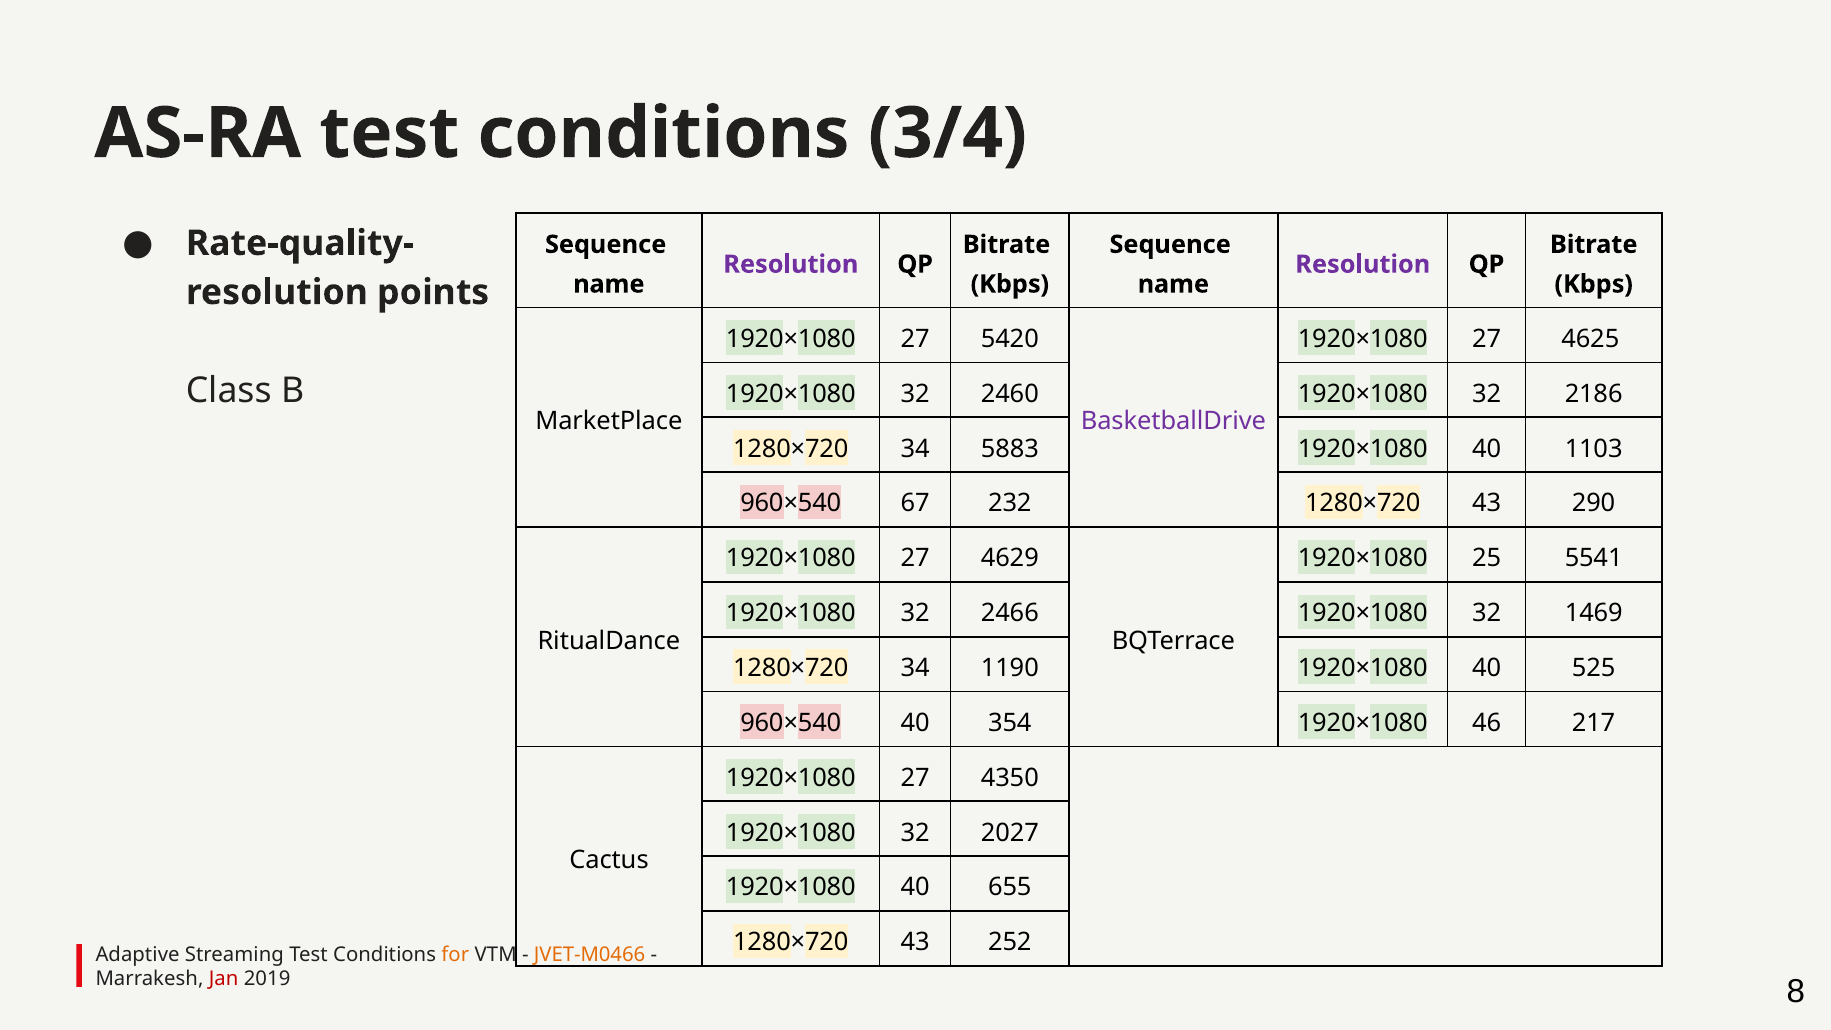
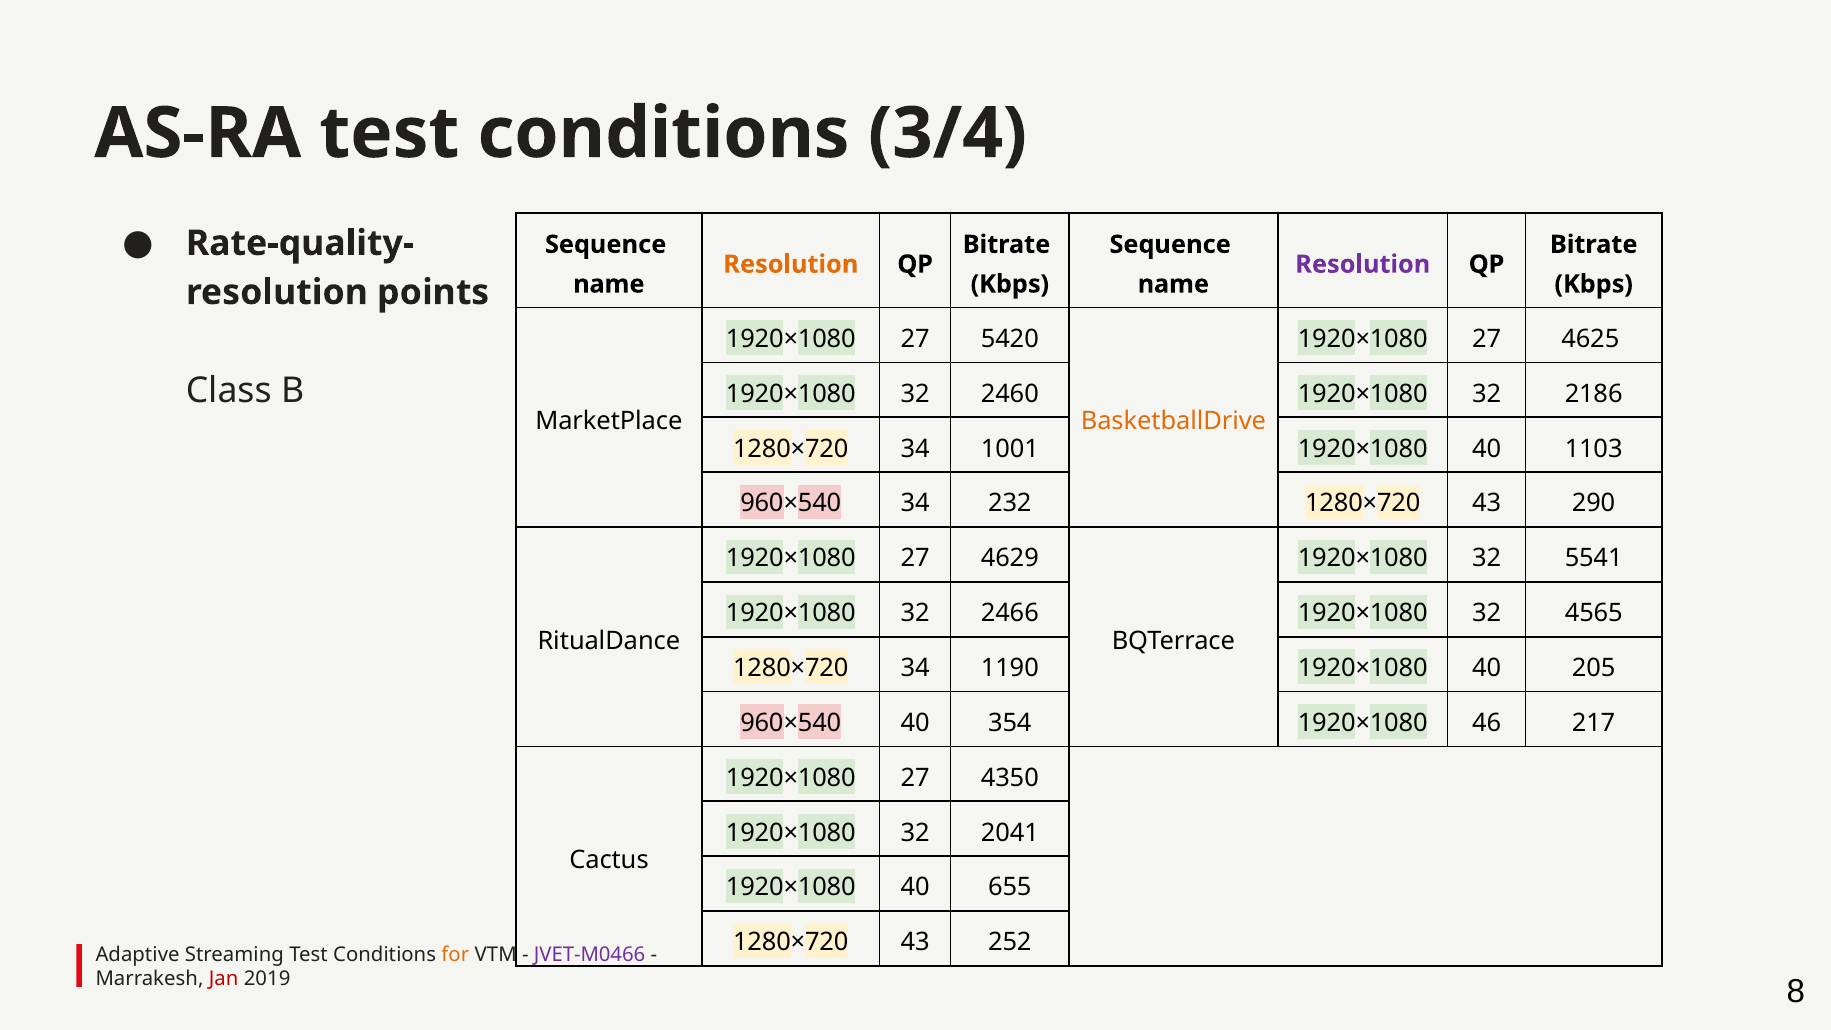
Resolution colour: purple -> orange (791, 264)
BasketballDrive colour: purple -> orange (1173, 421)
5883: 5883 -> 1001 (1010, 449)
960×540 67: 67 -> 34 (915, 504)
25: 25 -> 32 (1487, 558)
1469: 1469 -> 4565 (1594, 613)
525: 525 -> 205 (1594, 668)
2027: 2027 -> 2041 (1010, 833)
JVET-M0466 colour: orange -> purple (590, 955)
